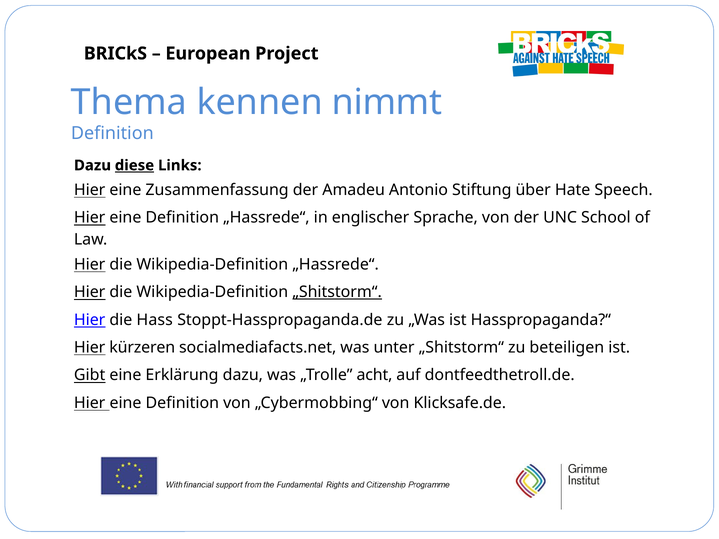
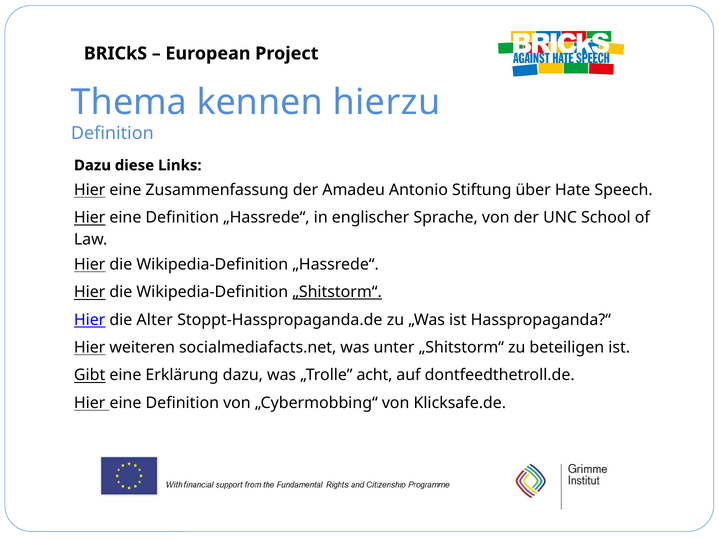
nimmt: nimmt -> hierzu (387, 102)
diese underline: present -> none (134, 165)
Hass: Hass -> Alter (155, 320)
kürzeren: kürzeren -> weiteren (142, 348)
